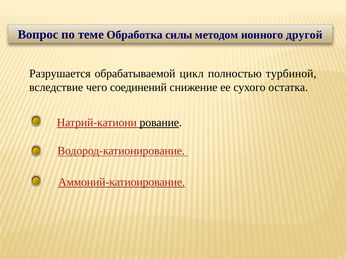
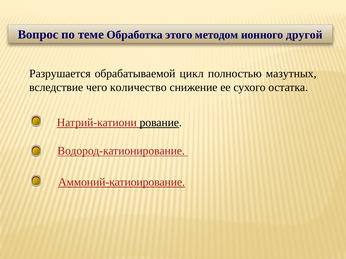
силы: силы -> этого (179, 35)
турбиной: турбиной -> мазутных (291, 74)
соединений: соединений -> количество (138, 88)
